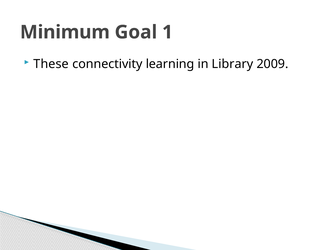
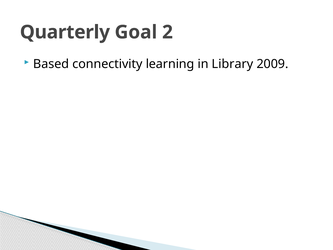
Minimum: Minimum -> Quarterly (65, 32)
1: 1 -> 2 (168, 32)
These: These -> Based (51, 64)
